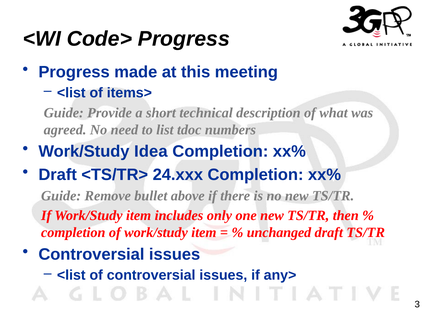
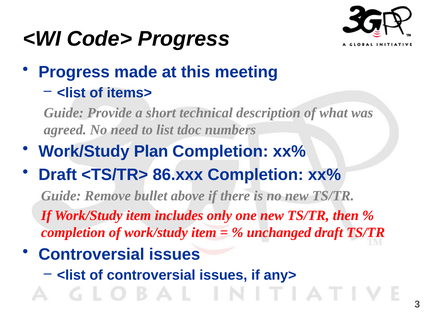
Idea: Idea -> Plan (151, 152)
24.xxx: 24.xxx -> 86.xxx (178, 175)
